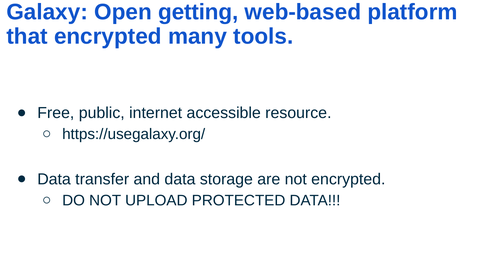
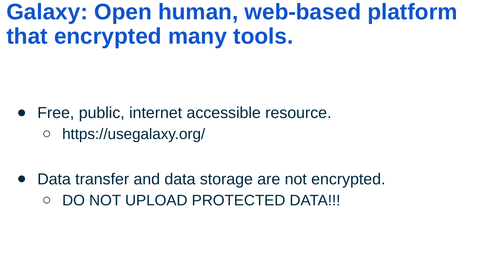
getting: getting -> human (198, 12)
